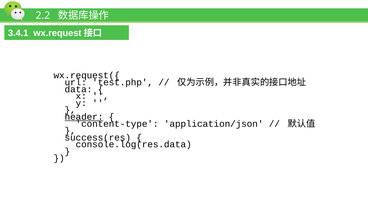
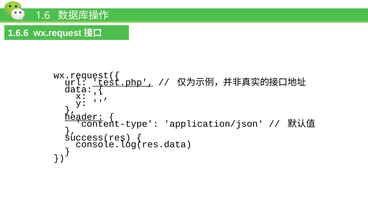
2.2: 2.2 -> 1.6 (43, 16)
3.4.1: 3.4.1 -> 1.6.6 (18, 33)
test.php underline: none -> present (123, 82)
